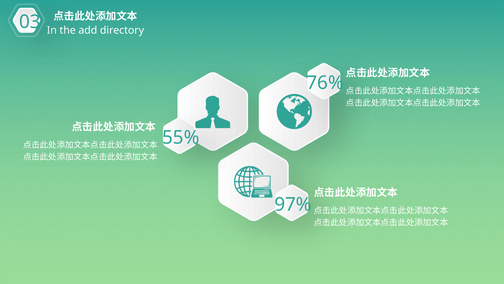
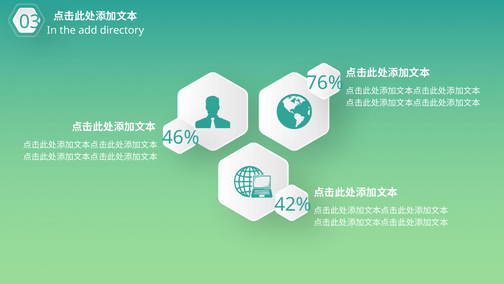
55%: 55% -> 46% (181, 137)
97%: 97% -> 42% (293, 204)
